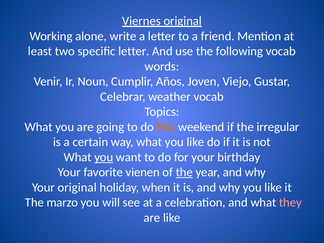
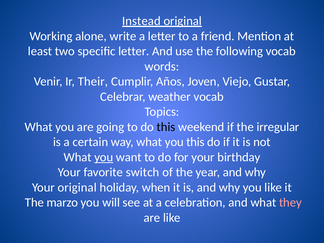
Viernes: Viernes -> Instead (141, 21)
Noun: Noun -> Their (93, 82)
this colour: orange -> black (166, 127)
what you like: like -> this (195, 142)
vienen: vienen -> switch (143, 172)
the underline: present -> none (184, 172)
